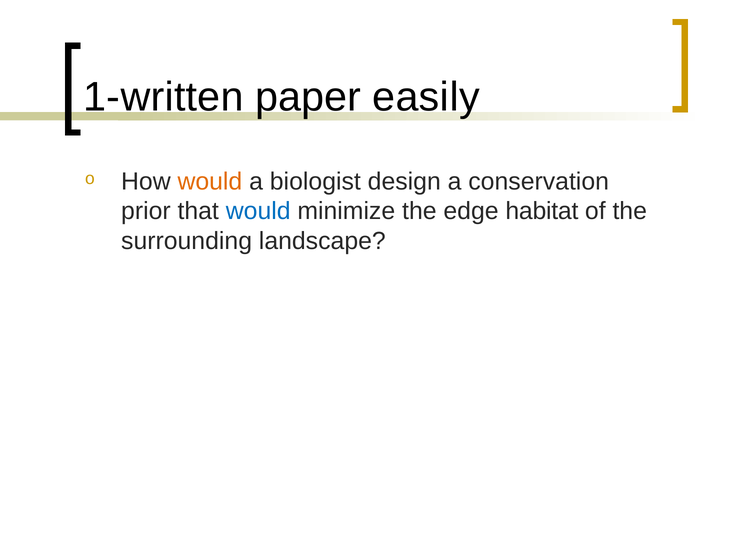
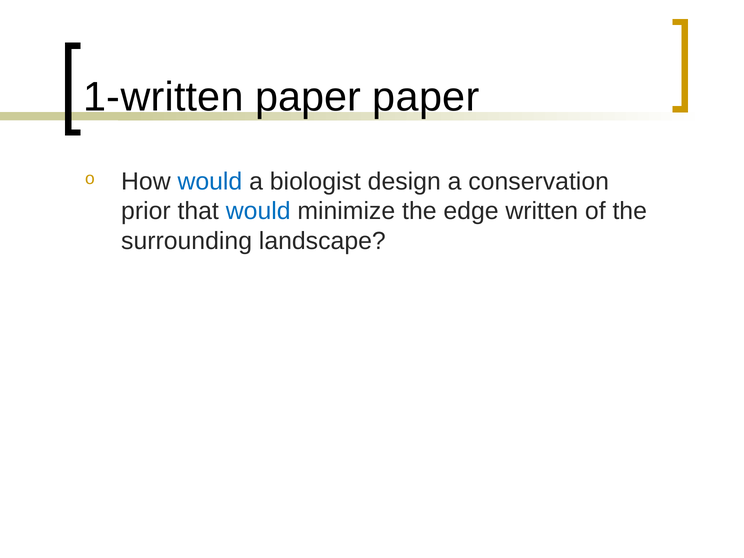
paper easily: easily -> paper (426, 97)
would colour: orange -> blue (210, 182)
habitat: habitat -> written (542, 211)
